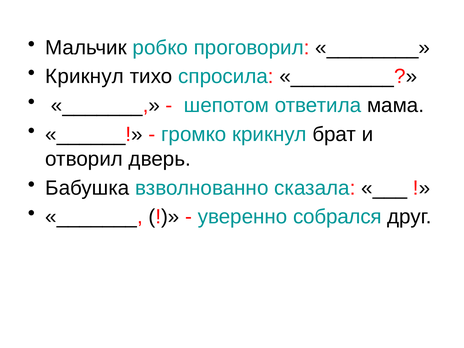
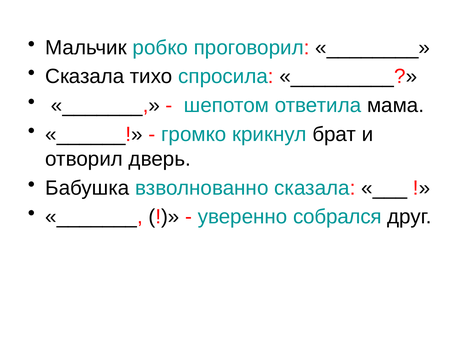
Крикнул: Крикнул -> Сказала (85, 77)
